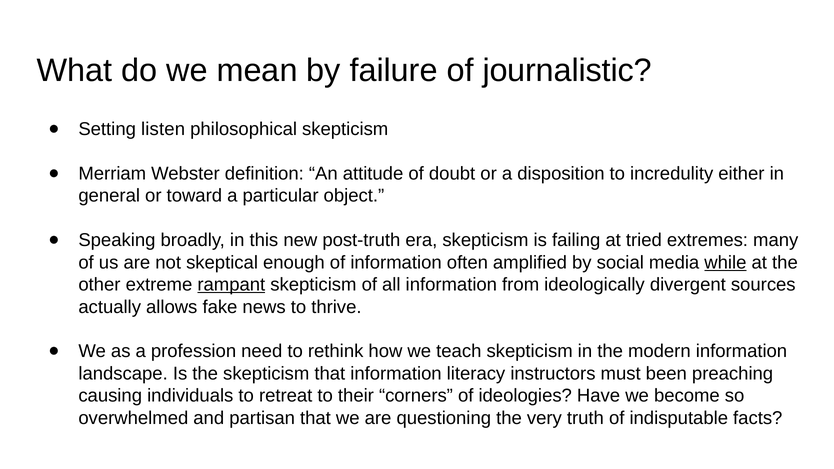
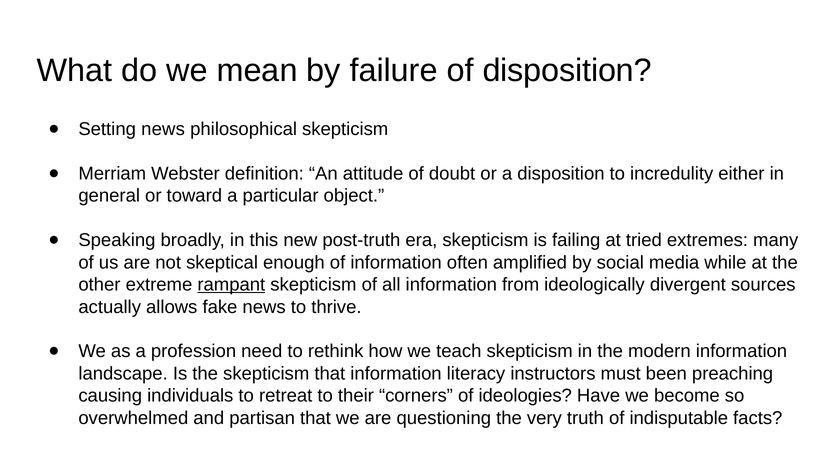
of journalistic: journalistic -> disposition (567, 71)
Setting listen: listen -> news (163, 129)
while underline: present -> none (725, 263)
